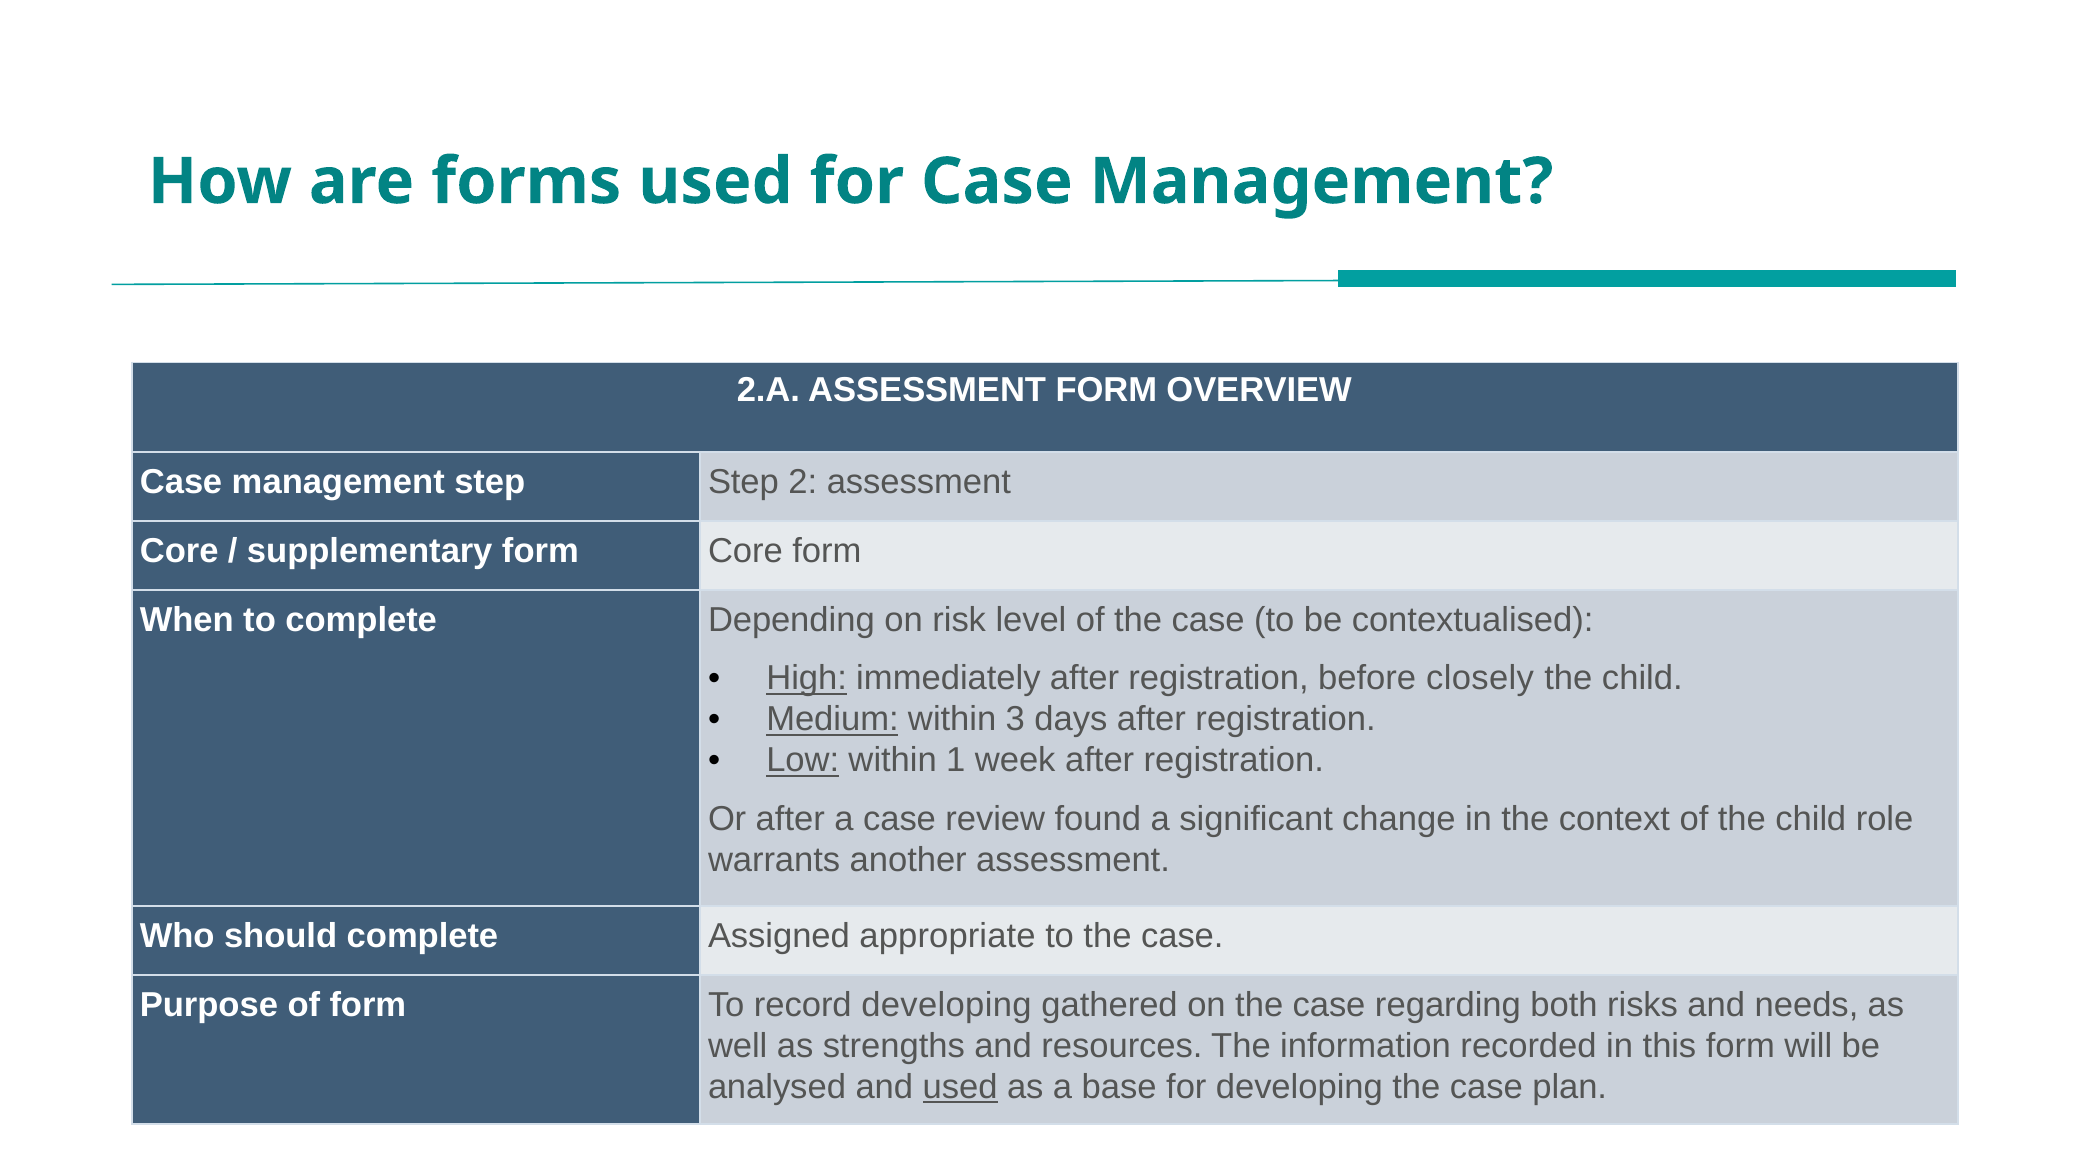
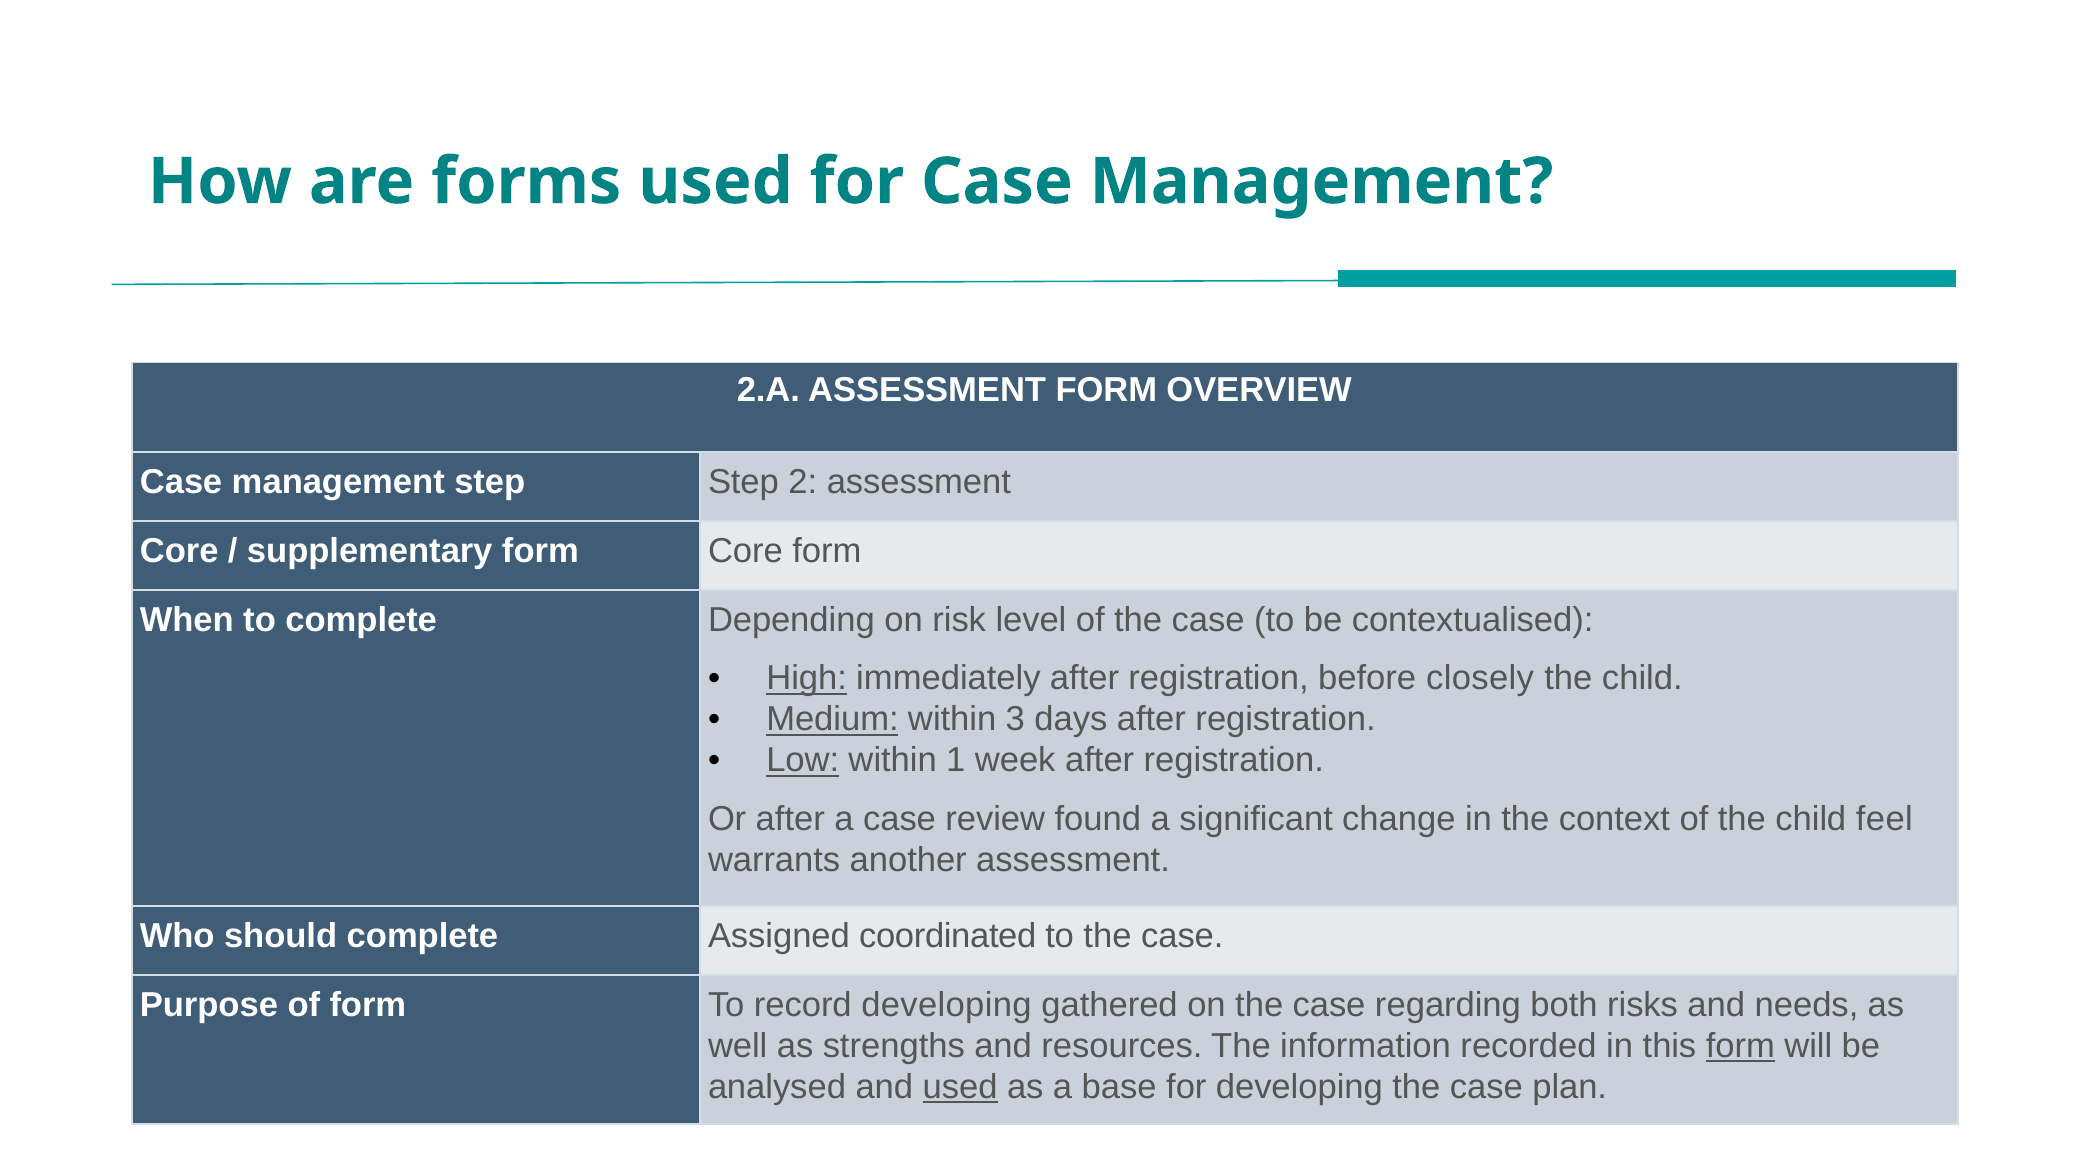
role: role -> feel (1884, 819)
appropriate: appropriate -> coordinated (948, 937)
form underline: none -> present (1740, 1047)
